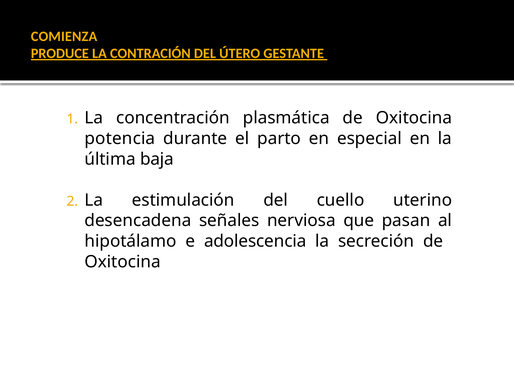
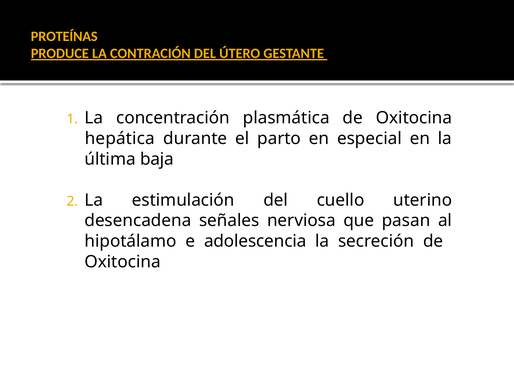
COMIENZA: COMIENZA -> PROTEÍNAS (64, 36)
potencia: potencia -> hepática (120, 139)
